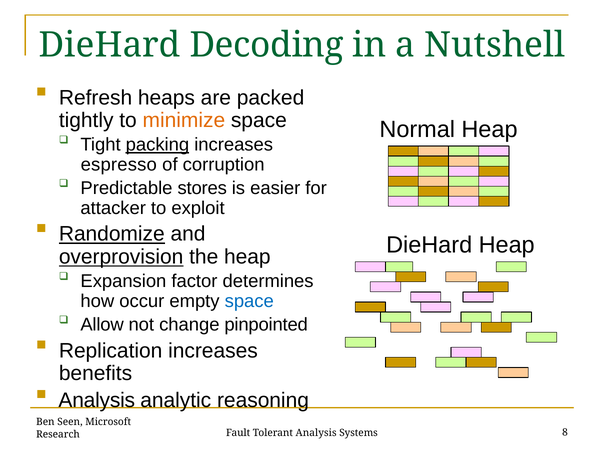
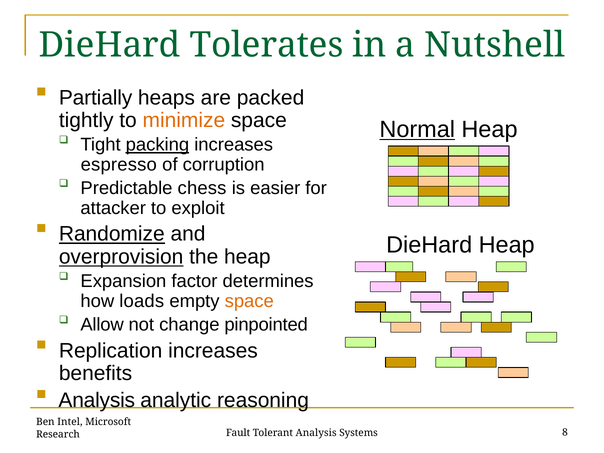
Decoding: Decoding -> Tolerates (267, 45)
Refresh: Refresh -> Partially (96, 98)
Normal underline: none -> present (417, 129)
stores: stores -> chess (202, 188)
occur: occur -> loads (142, 301)
space colour: blue -> orange (249, 301)
Seen: Seen -> Intel (70, 422)
